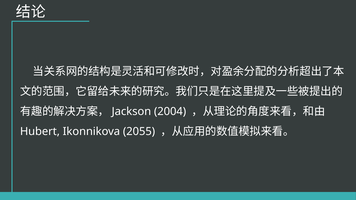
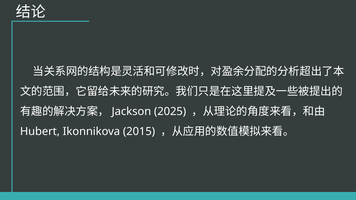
2004: 2004 -> 2025 (170, 112)
2055: 2055 -> 2015 (139, 132)
